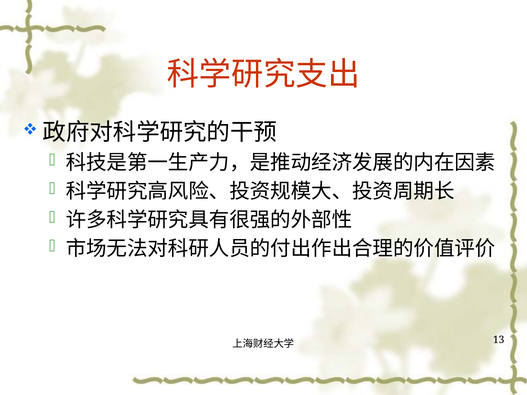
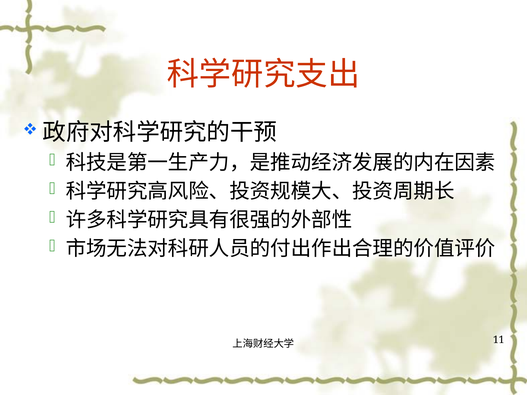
13: 13 -> 11 (499, 340)
